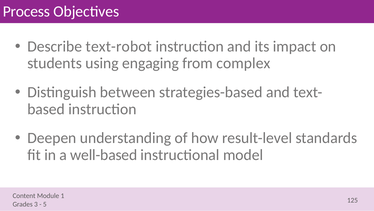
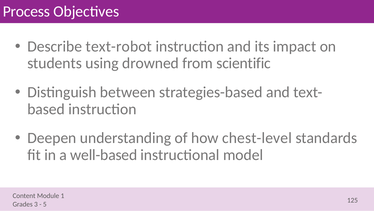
engaging: engaging -> drowned (151, 63)
complex: complex -> scientific (244, 63)
result-level: result-level -> chest-level (257, 138)
